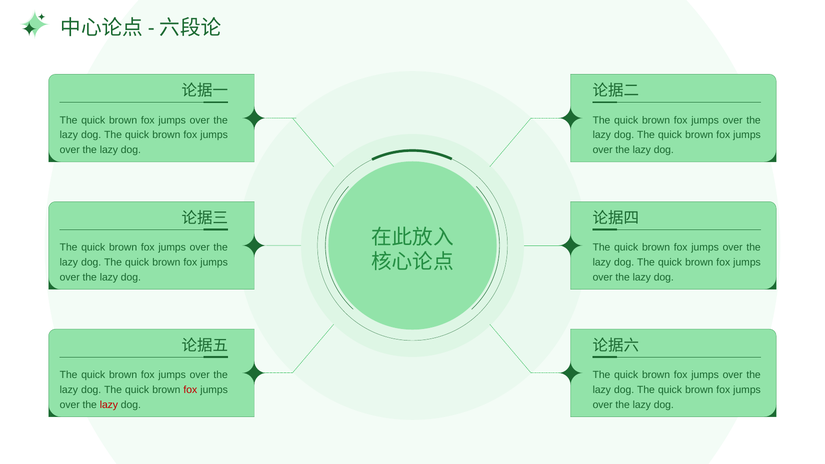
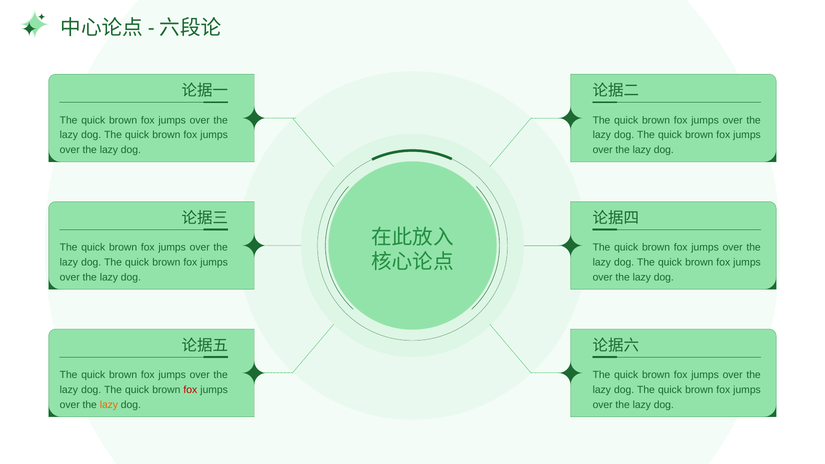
lazy colour: red -> orange (109, 405)
